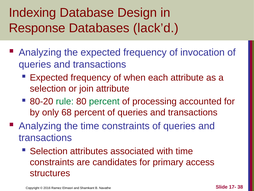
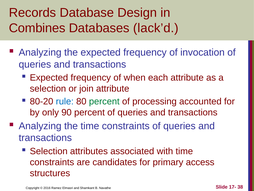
Indexing: Indexing -> Records (33, 13)
Response: Response -> Combines (37, 28)
rule colour: green -> blue (65, 101)
68: 68 -> 90 (67, 112)
